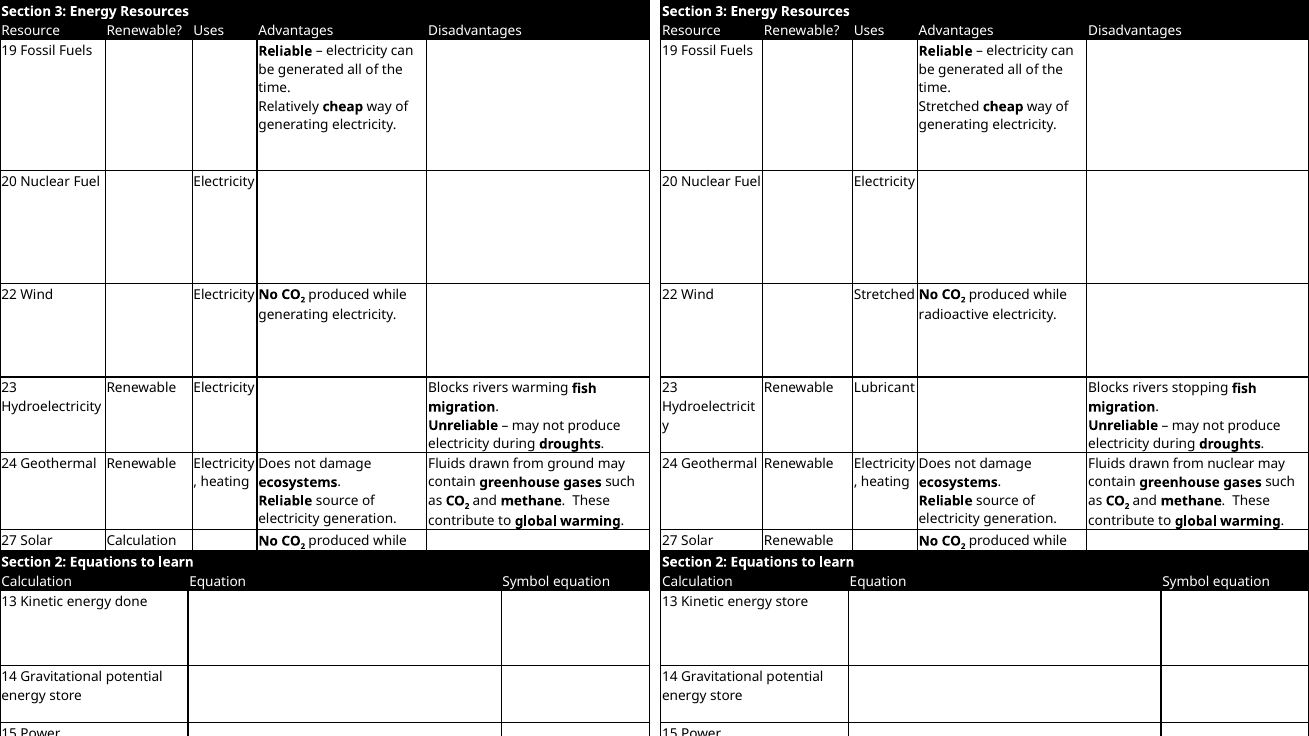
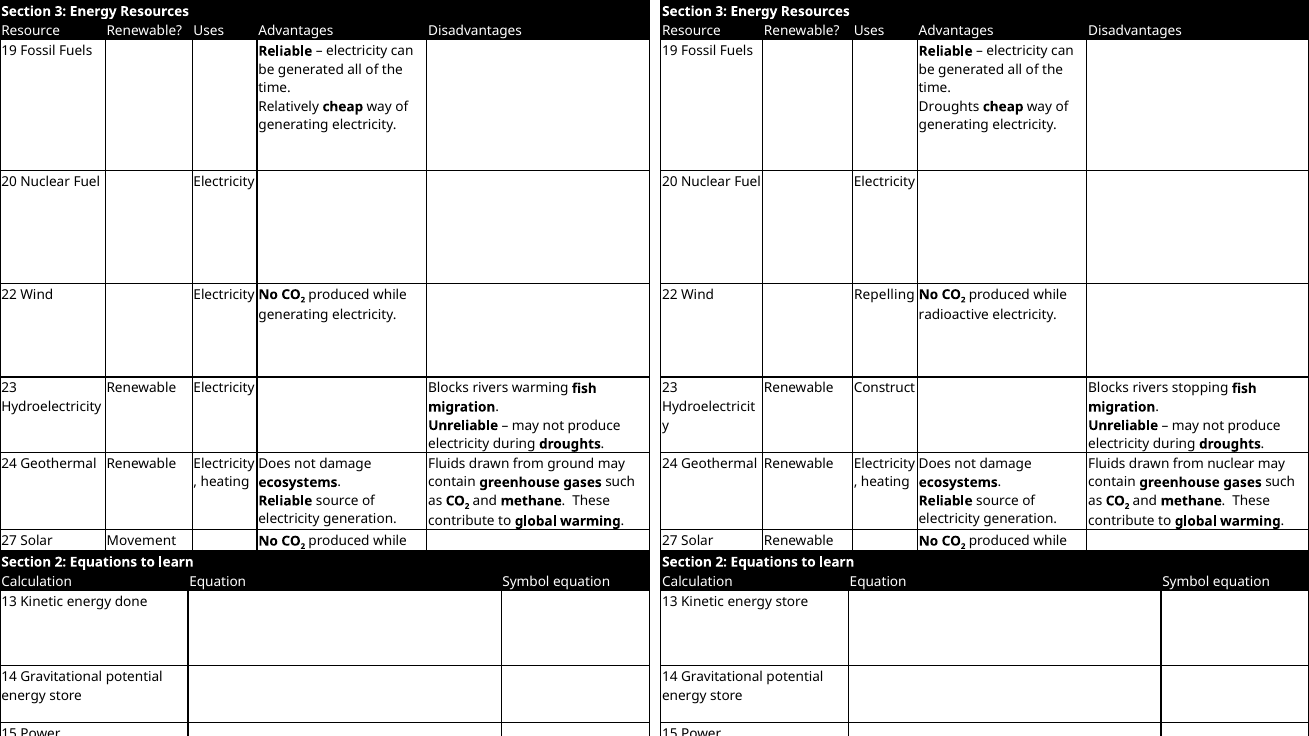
Stretched: Stretched -> Droughts (949, 107)
Wind Stretched: Stretched -> Repelling (884, 295)
Lubricant: Lubricant -> Construct (885, 389)
Solar Calculation: Calculation -> Movement (141, 541)
